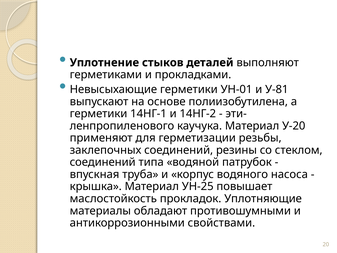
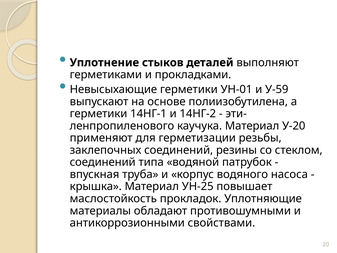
У-81: У-81 -> У-59 (277, 89)
